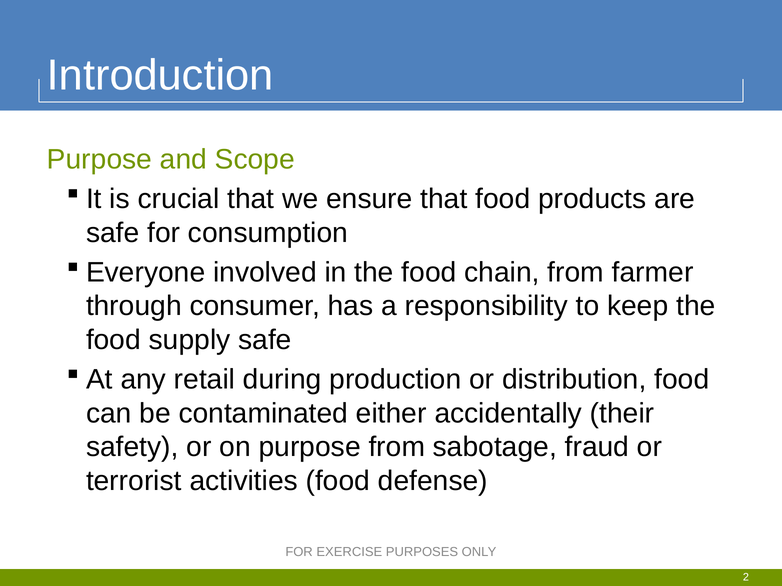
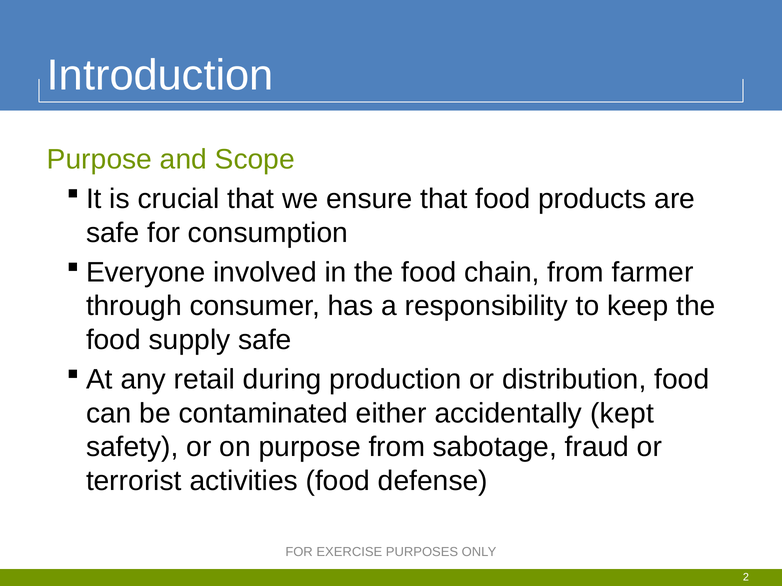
their: their -> kept (622, 414)
